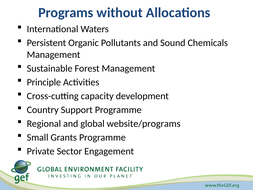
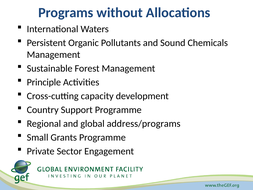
website/programs: website/programs -> address/programs (144, 123)
